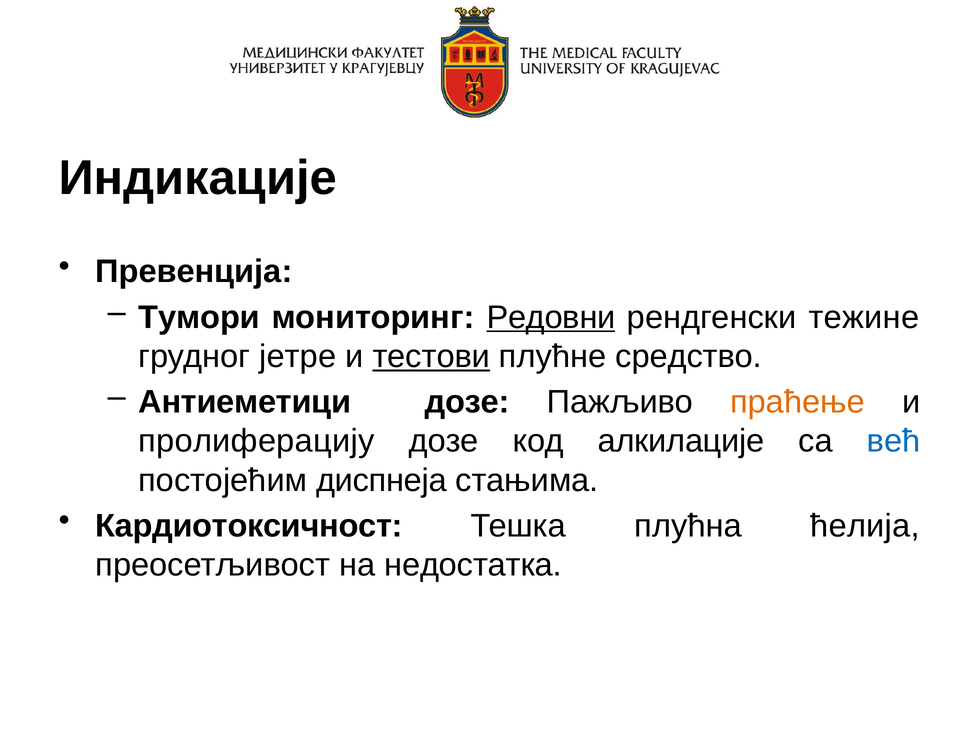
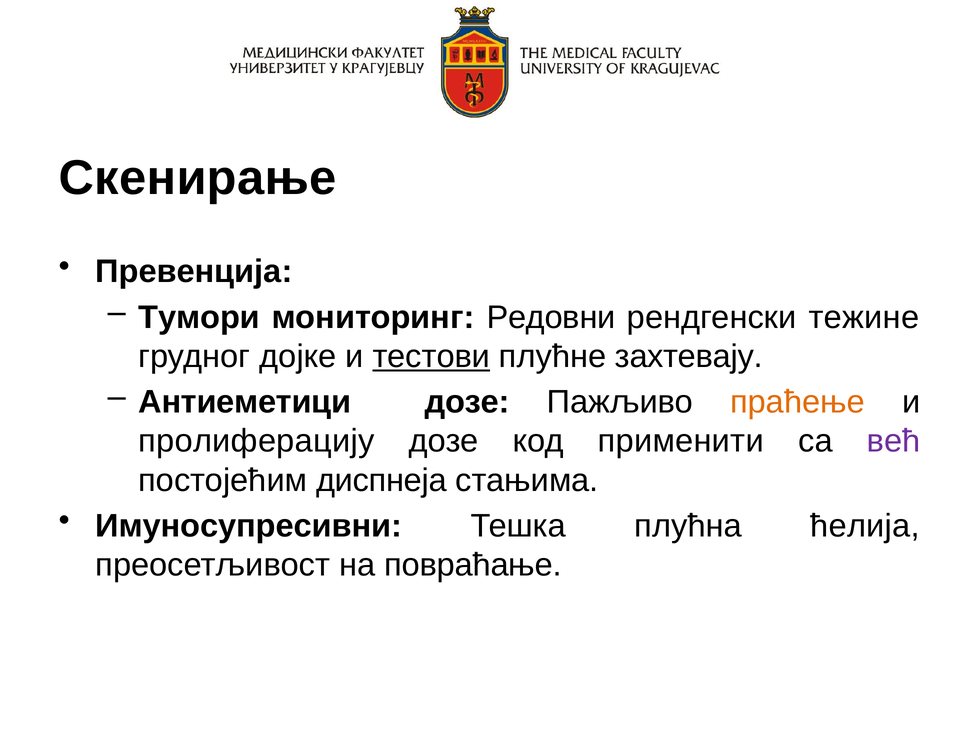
Индикације: Индикације -> Скенирање (198, 178)
Редовни underline: present -> none (551, 317)
јетре: јетре -> дојке (298, 357)
средство: средство -> захтевају (689, 357)
алкилације: алкилације -> применити (681, 441)
већ colour: blue -> purple (894, 441)
Кардиотоксичност: Кардиотоксичност -> Имуносупресивни (249, 526)
недостатка: недостатка -> повраћање (473, 565)
